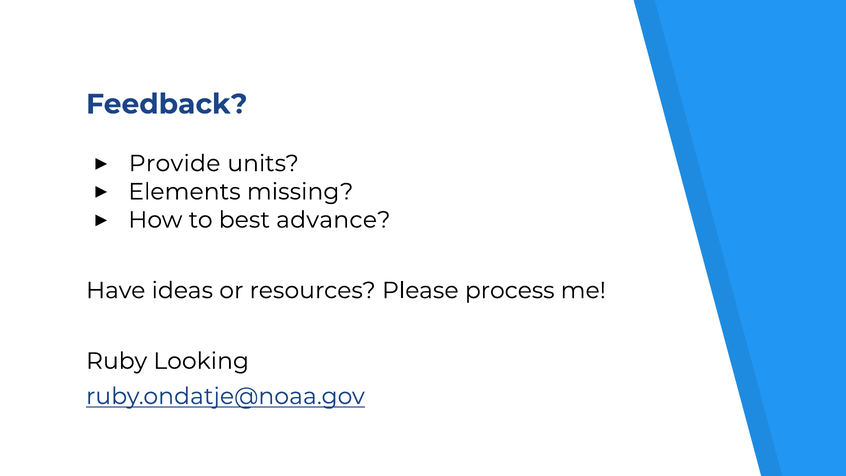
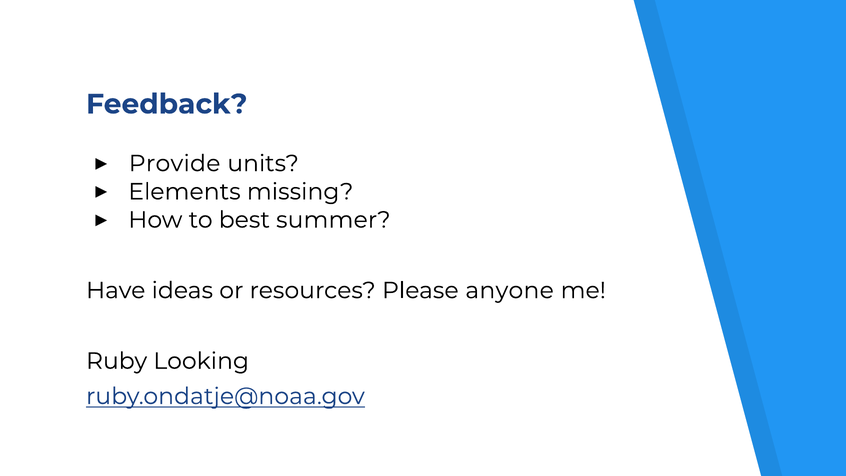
advance: advance -> summer (333, 220)
process: process -> anyone (510, 290)
